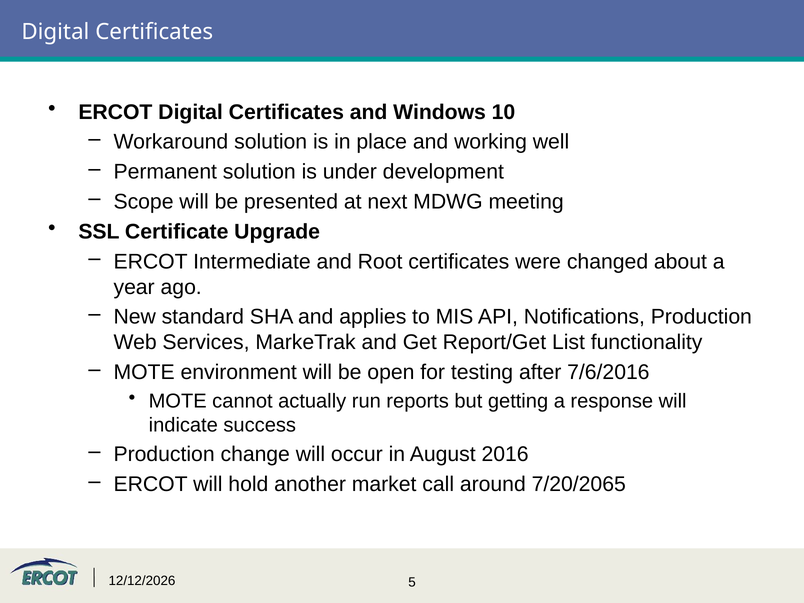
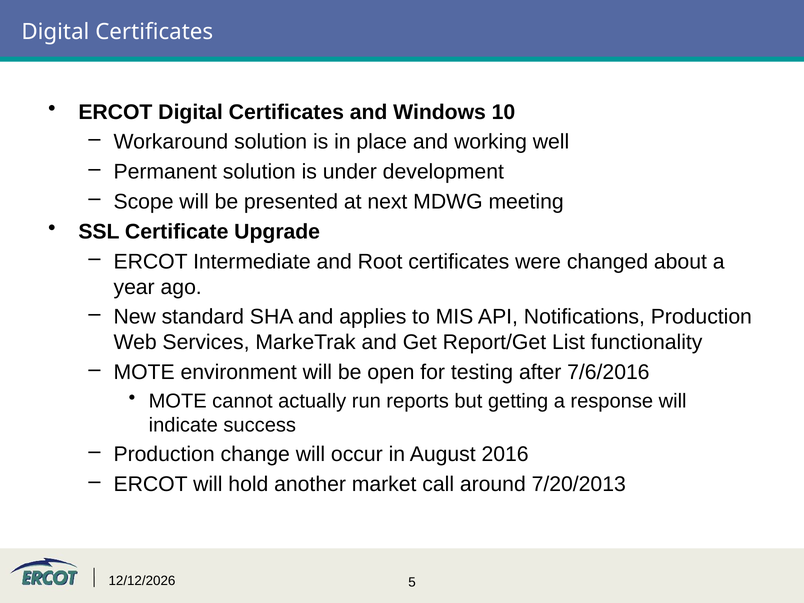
7/20/2065: 7/20/2065 -> 7/20/2013 (579, 484)
